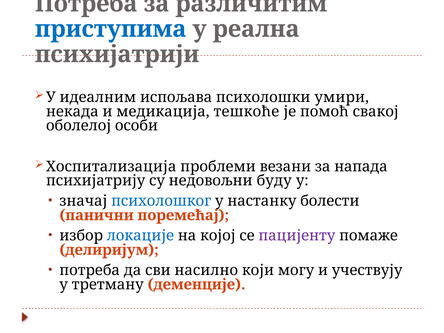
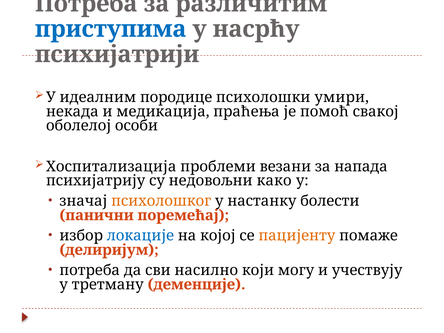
реална: реална -> насрћу (256, 29)
испољава: испољава -> породице (176, 97)
тешкоће: тешкоће -> праћења (246, 112)
буду: буду -> како (274, 181)
психолошког colour: blue -> orange (161, 201)
пацијенту colour: purple -> orange (297, 236)
